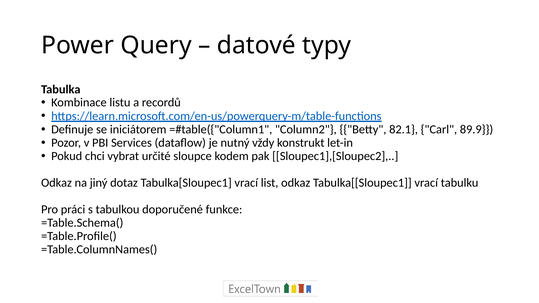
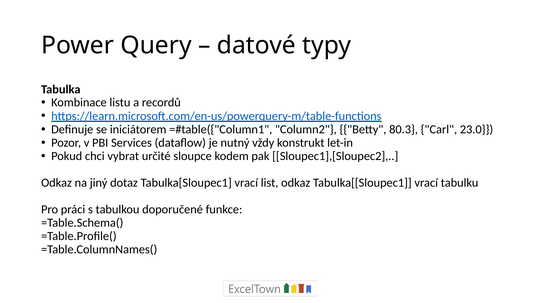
82.1: 82.1 -> 80.3 (404, 130)
89.9: 89.9 -> 23.0 (477, 130)
